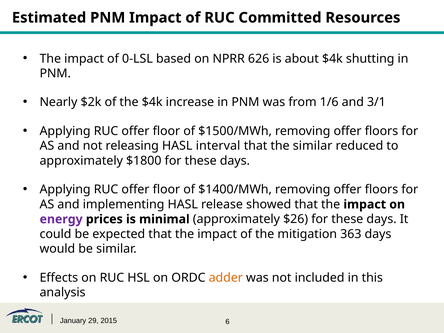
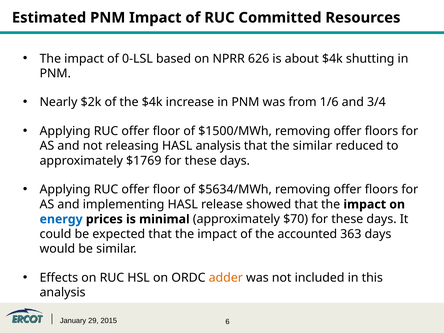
3/1: 3/1 -> 3/4 (376, 102)
HASL interval: interval -> analysis (218, 146)
$1800: $1800 -> $1769 (144, 161)
$1400/MWh: $1400/MWh -> $5634/MWh (235, 190)
energy colour: purple -> blue (61, 219)
$26: $26 -> $70 (296, 219)
mitigation: mitigation -> accounted (307, 234)
